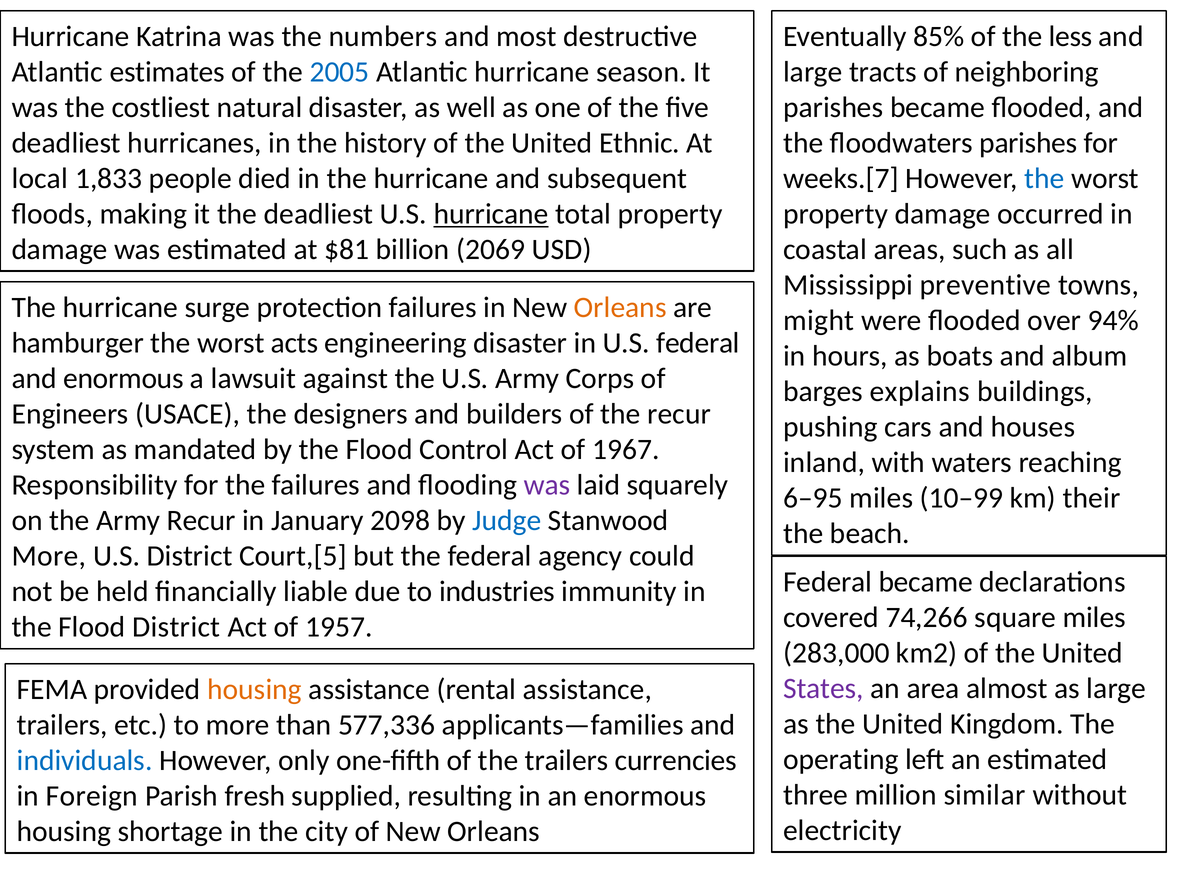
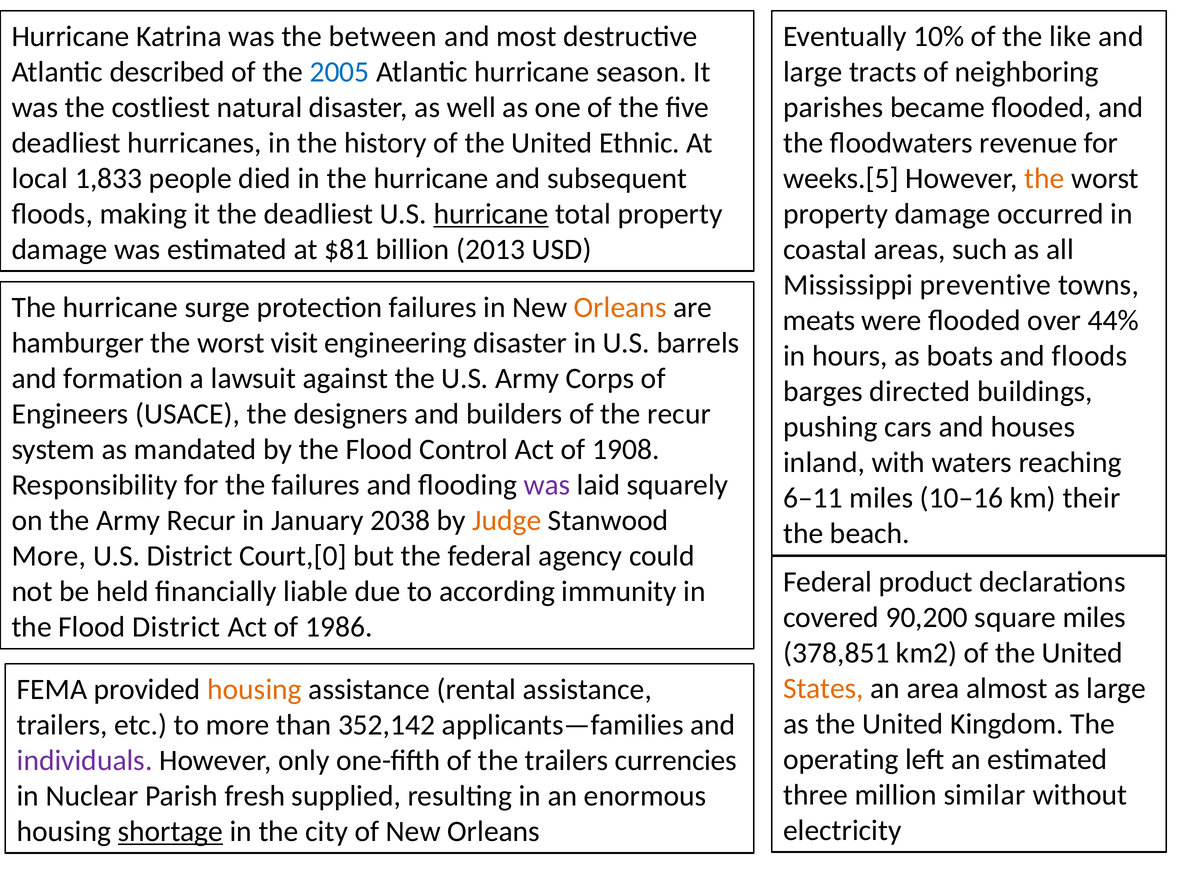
numbers: numbers -> between (383, 36)
85%: 85% -> 10% (939, 36)
less: less -> like (1070, 36)
estimates: estimates -> described (167, 72)
floodwaters parishes: parishes -> revenue (1028, 143)
weeks.[7: weeks.[7 -> weeks.[5 (841, 179)
the colour: blue -> orange (1044, 179)
2069: 2069 -> 2013 (491, 250)
might: might -> meats (819, 321)
94%: 94% -> 44% (1113, 321)
acts: acts -> visit (294, 343)
U.S federal: federal -> barrels (698, 343)
and album: album -> floods (1090, 356)
and enormous: enormous -> formation (123, 378)
explains: explains -> directed (920, 392)
1967: 1967 -> 1908 (626, 450)
6–95: 6–95 -> 6–11 (813, 498)
10–99: 10–99 -> 10–16 (961, 498)
2098: 2098 -> 2038 (400, 521)
Judge colour: blue -> orange (507, 521)
Court,[5: Court,[5 -> Court,[0 (293, 556)
Federal became: became -> product (926, 582)
industries: industries -> according (497, 592)
74,266: 74,266 -> 90,200 (927, 617)
1957: 1957 -> 1986 (339, 627)
283,000: 283,000 -> 378,851 (836, 653)
States colour: purple -> orange (823, 688)
577,336: 577,336 -> 352,142 (387, 725)
individuals colour: blue -> purple (85, 761)
Foreign: Foreign -> Nuclear (92, 796)
shortage underline: none -> present (170, 832)
